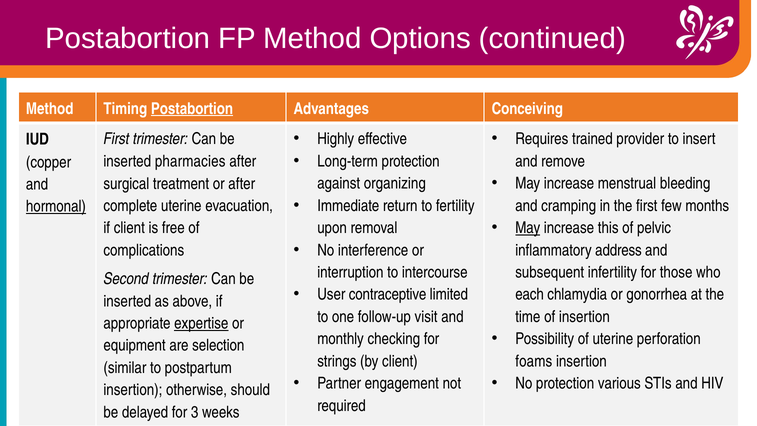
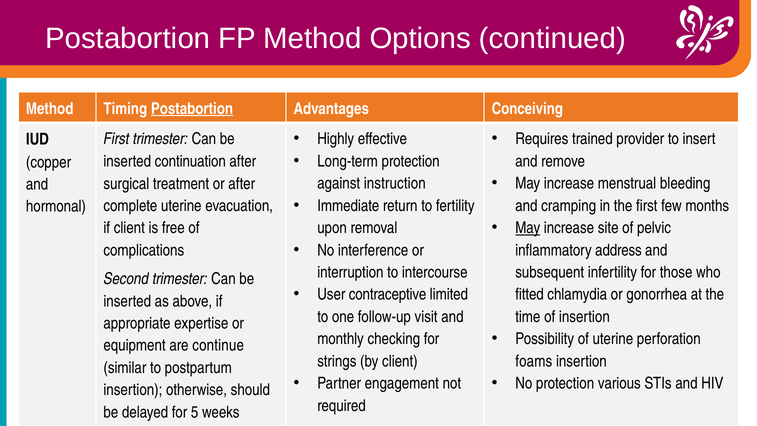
pharmacies: pharmacies -> continuation (190, 161)
organizing: organizing -> instruction (395, 183)
hormonal underline: present -> none (56, 207)
this: this -> site (608, 228)
each: each -> fitted (530, 294)
expertise underline: present -> none (201, 323)
selection: selection -> continue (218, 345)
3: 3 -> 5 (195, 412)
